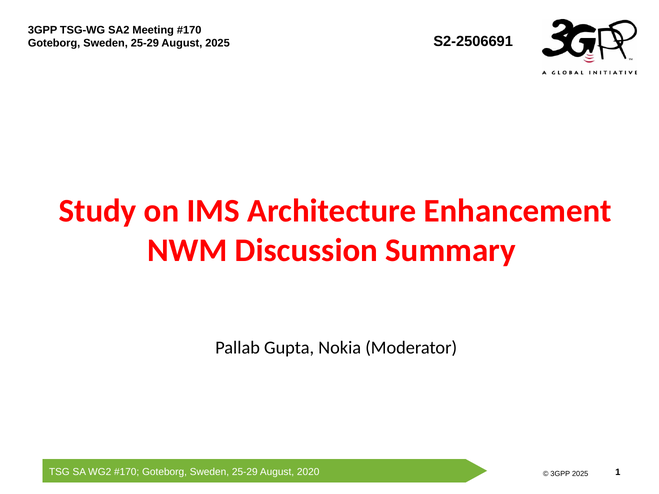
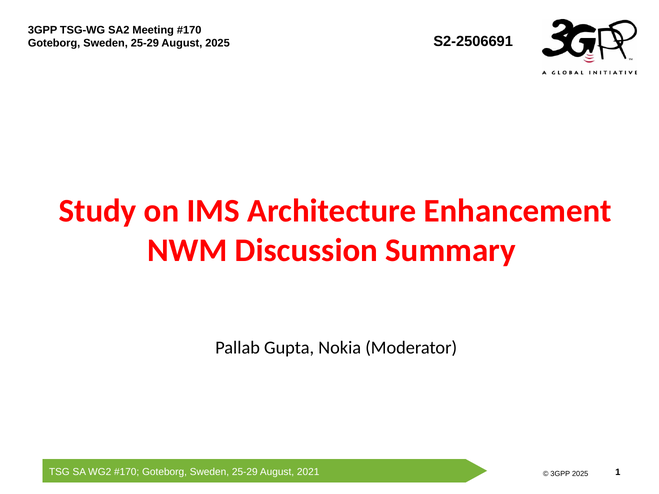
2020: 2020 -> 2021 (308, 472)
